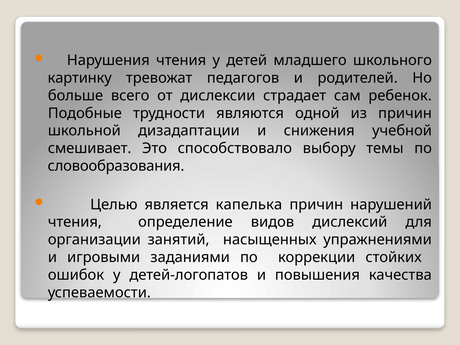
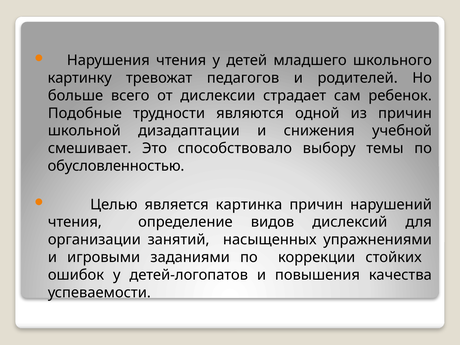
словообразования: словообразования -> обусловленностью (116, 166)
капелька: капелька -> картинка (249, 204)
